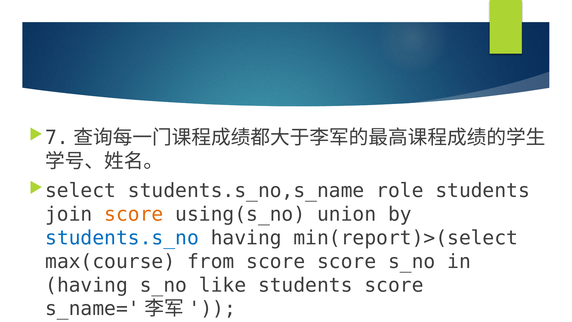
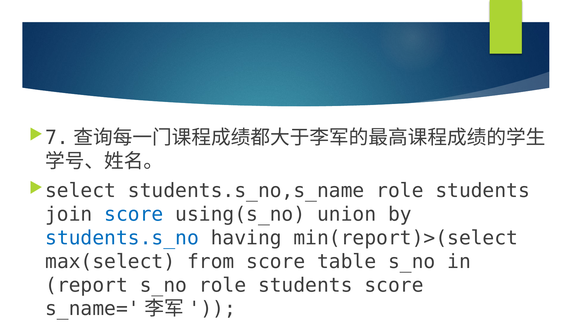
score colour: orange -> blue (134, 214)
max(course: max(course -> max(select (110, 261)
score score: score -> table (347, 261)
having: having -> report (87, 285)
s_no like: like -> role (223, 285)
